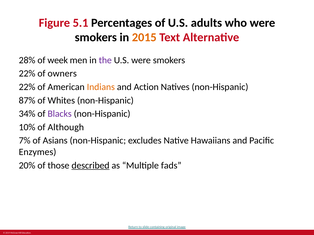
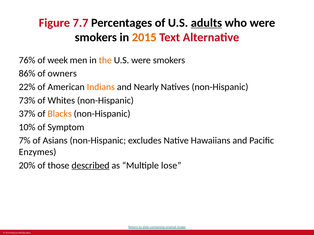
5.1: 5.1 -> 7.7 (81, 23)
adults underline: none -> present (206, 23)
28%: 28% -> 76% (27, 60)
the colour: purple -> orange (105, 60)
22%: 22% -> 86% (27, 74)
Action: Action -> Nearly (146, 87)
87%: 87% -> 73% (27, 101)
34%: 34% -> 37% (27, 114)
Blacks colour: purple -> orange (60, 114)
Although: Although -> Symptom (66, 127)
fads: fads -> lose (171, 166)
